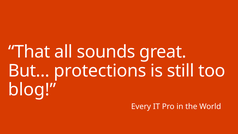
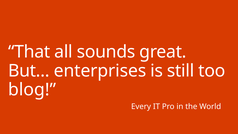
protections: protections -> enterprises (100, 71)
